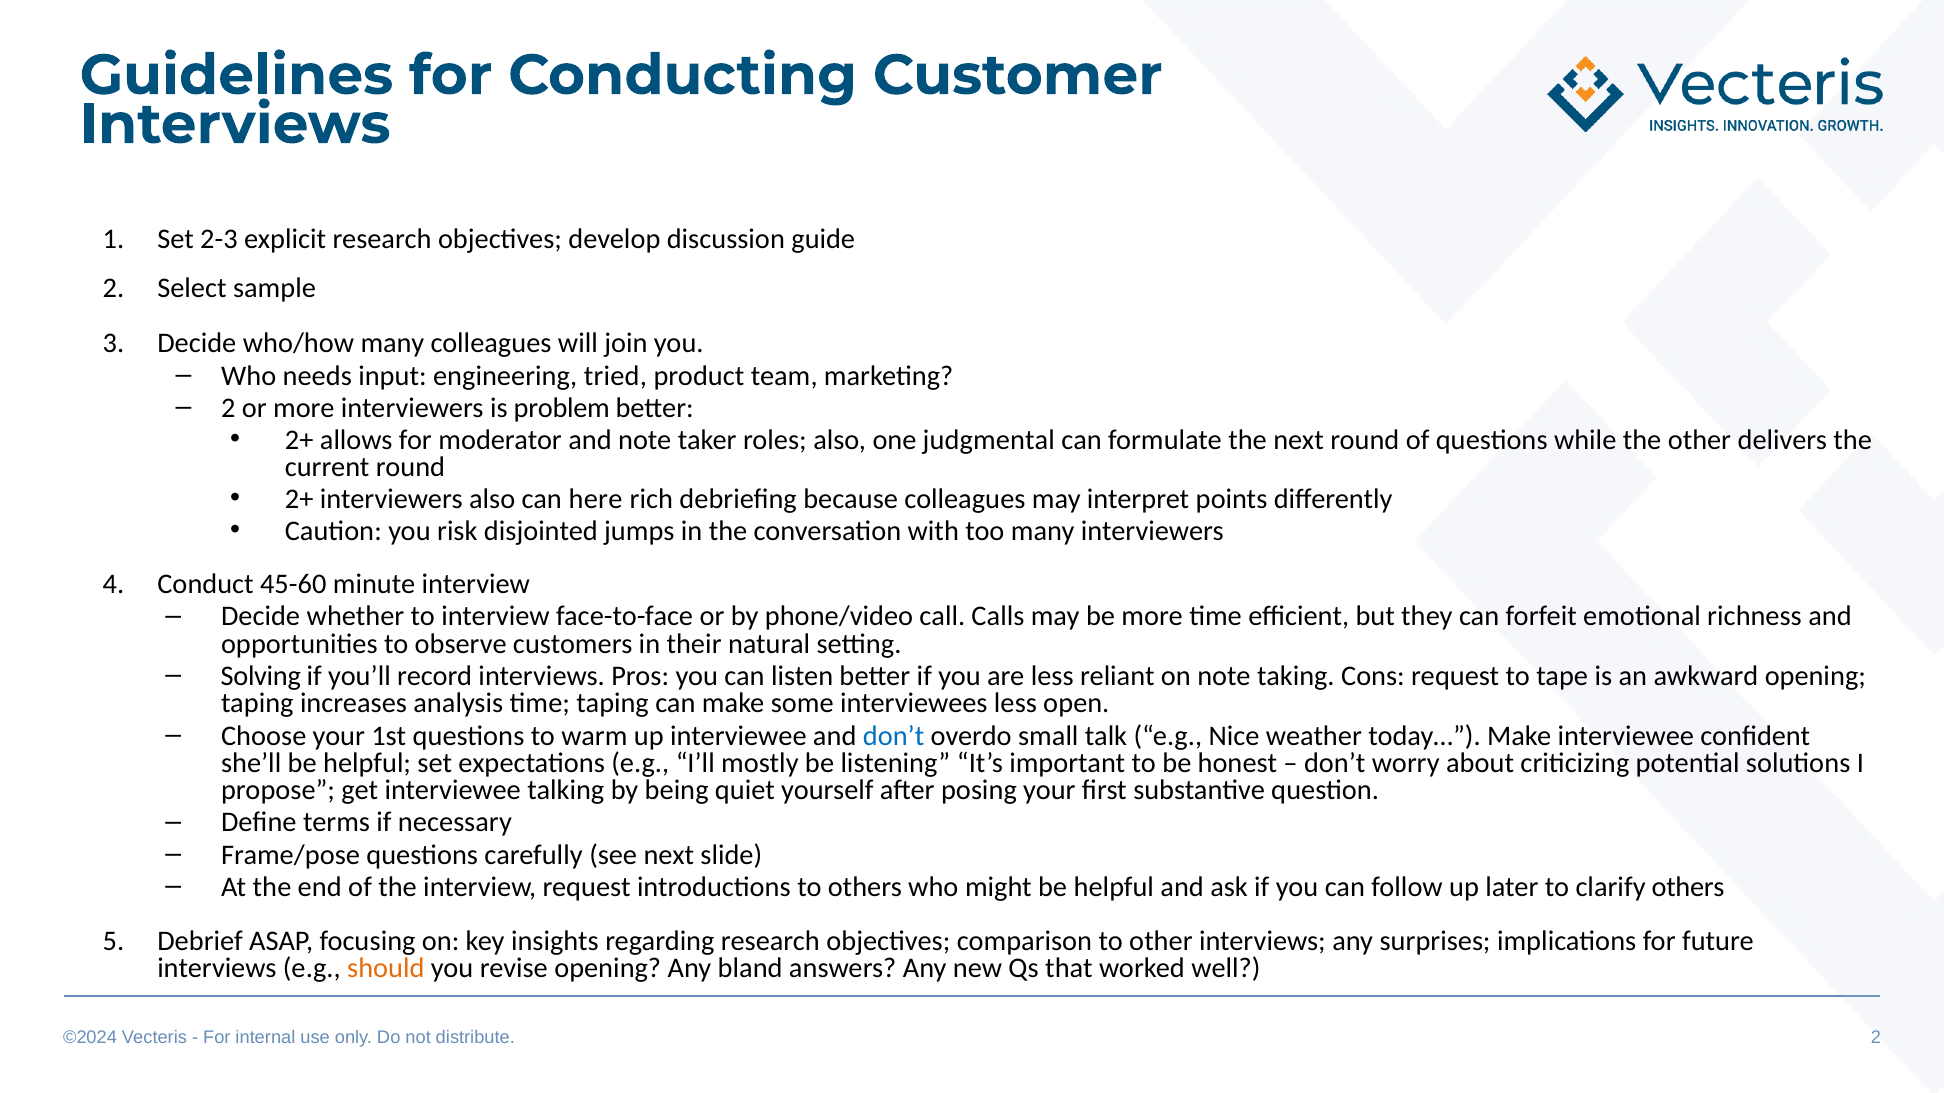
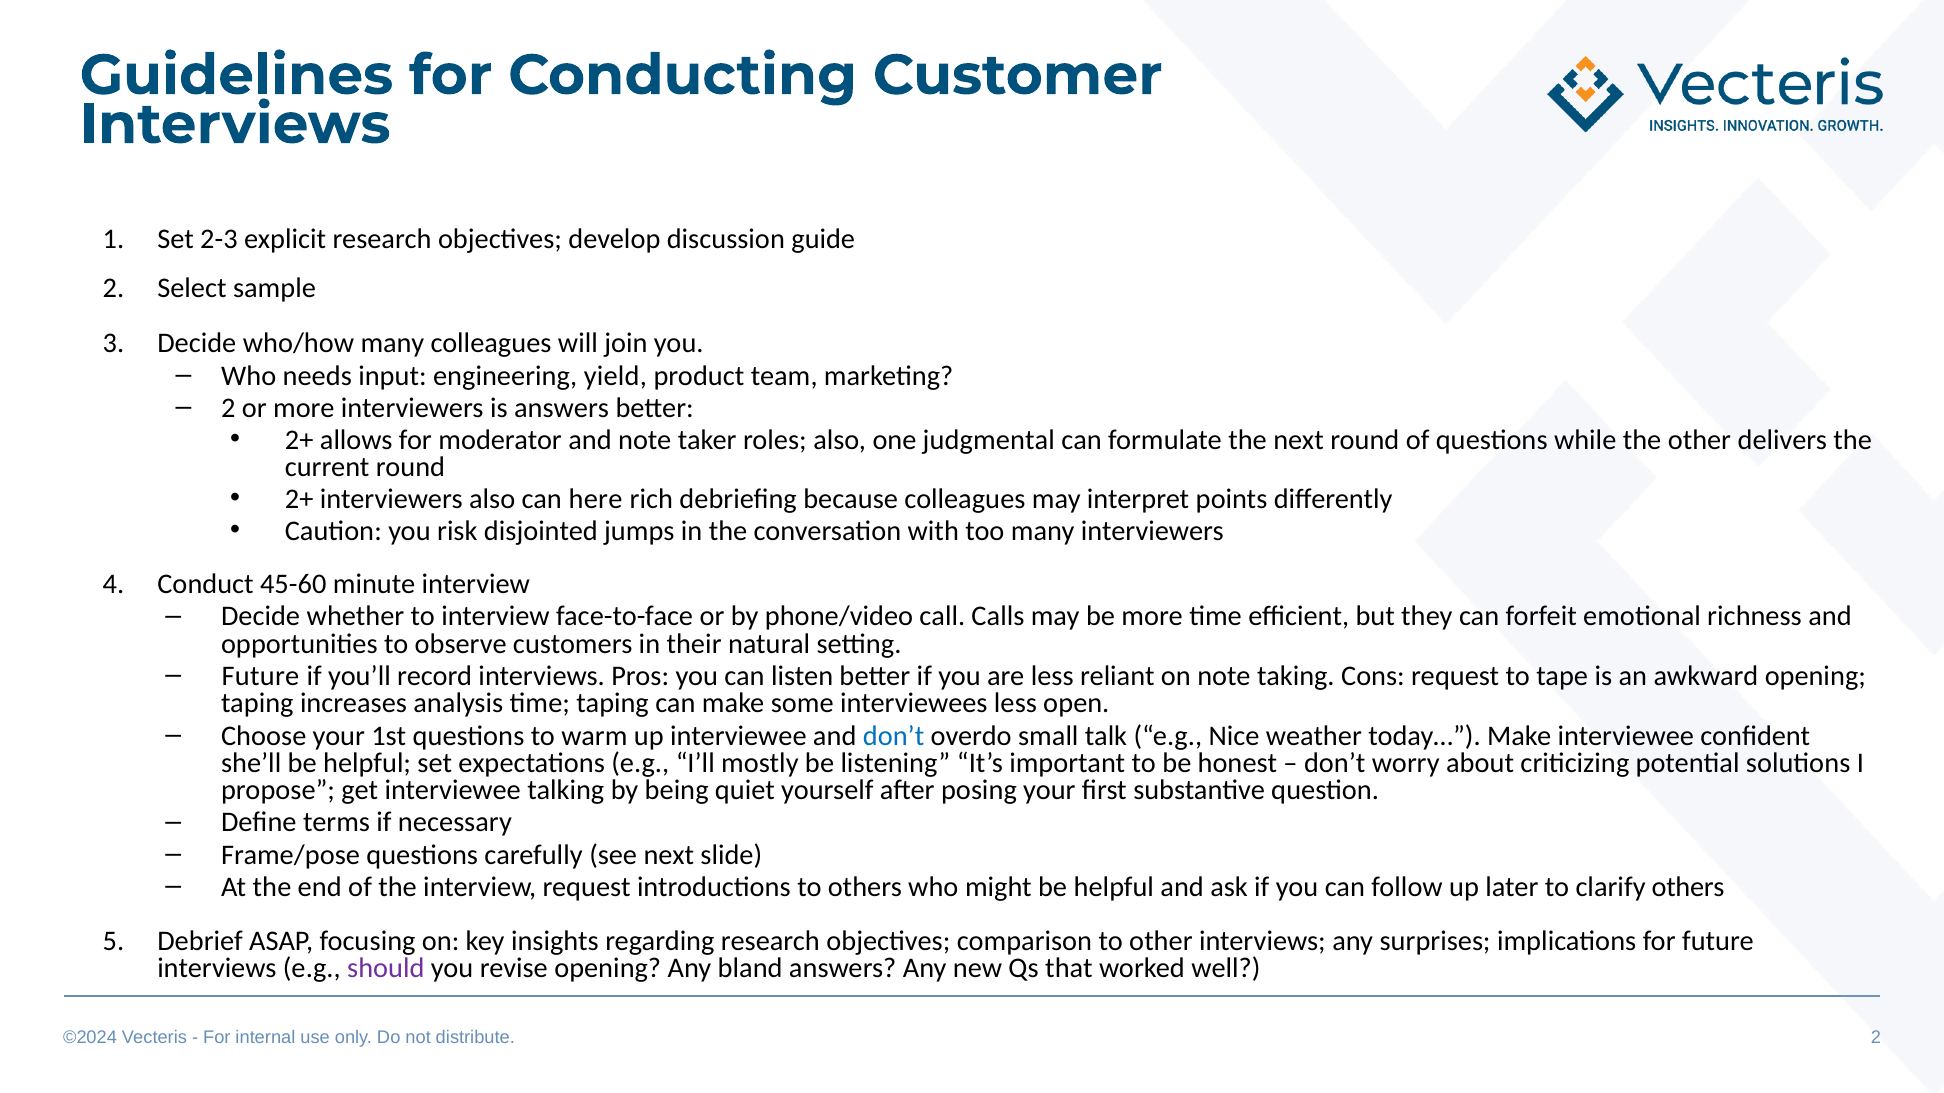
tried: tried -> yield (615, 376)
is problem: problem -> answers (562, 408)
Solving: Solving -> Future (260, 676)
should colour: orange -> purple (386, 969)
